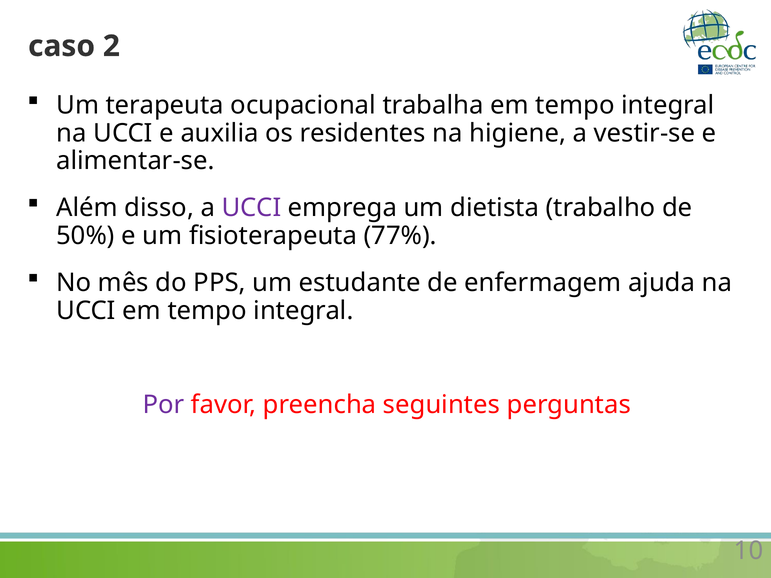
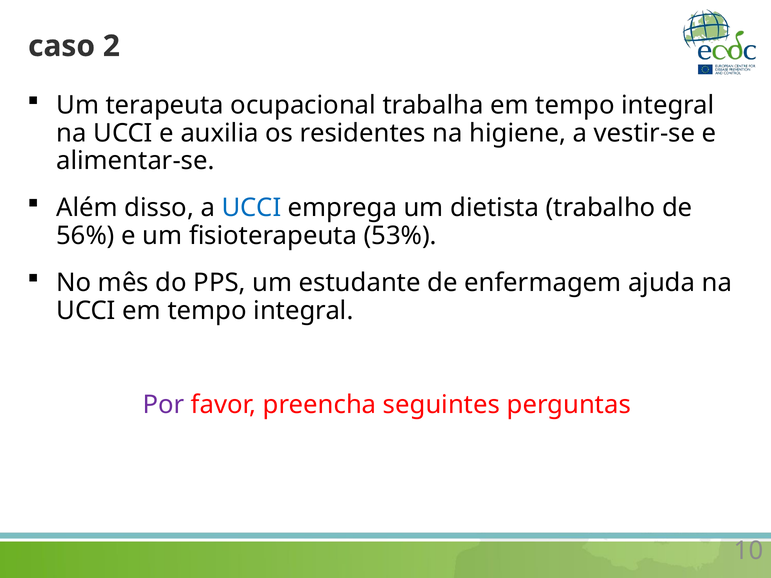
UCCI colour: purple -> blue (251, 208)
50%: 50% -> 56% (85, 236)
77%: 77% -> 53% (400, 236)
